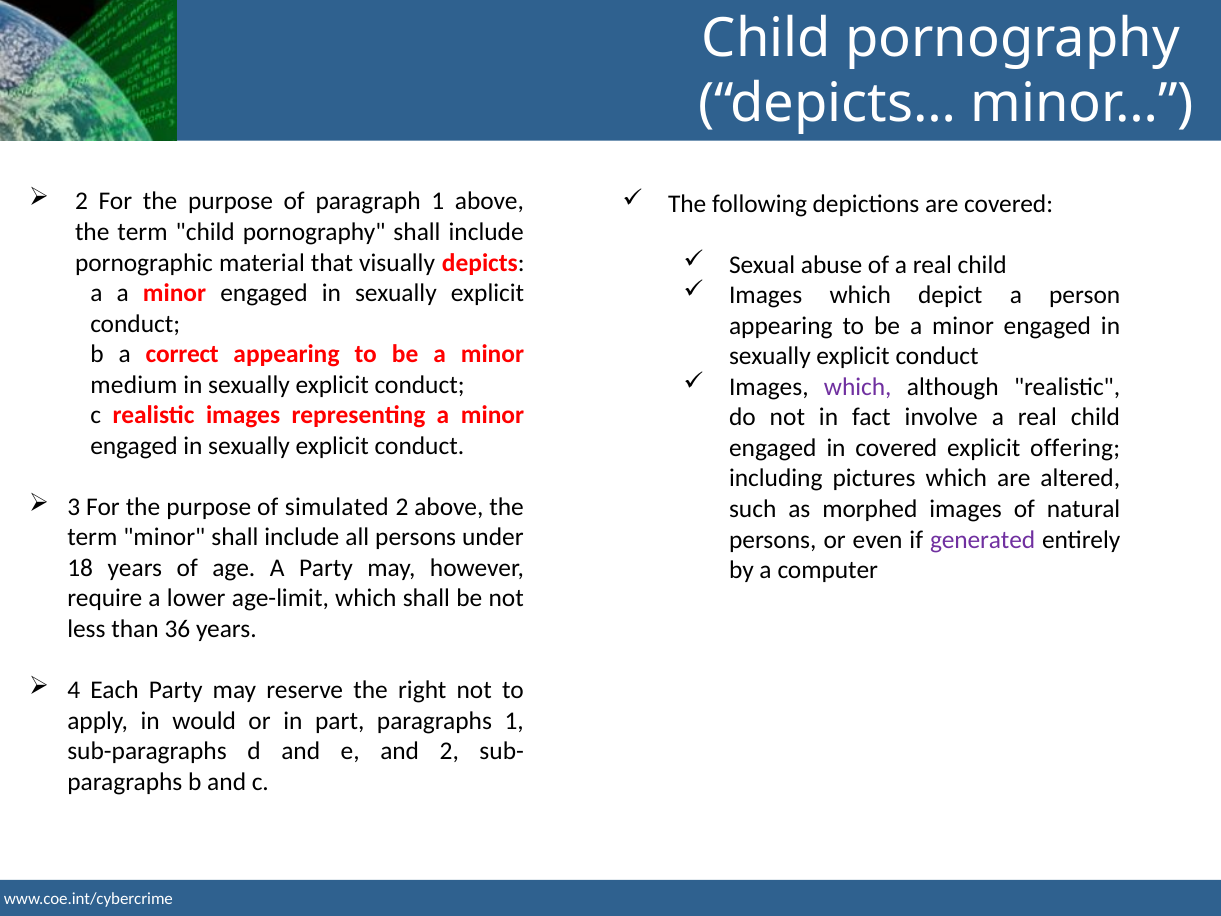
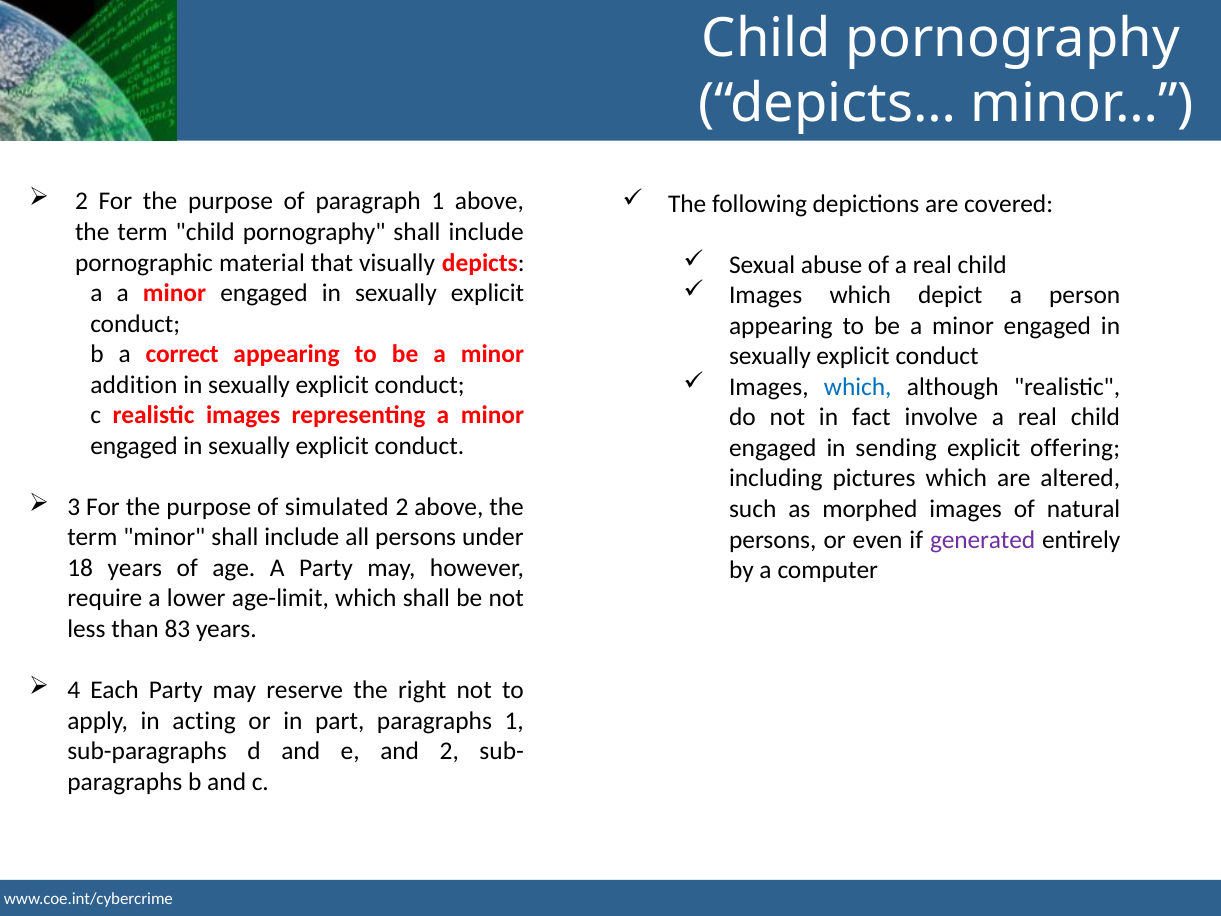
which colour: purple -> blue (858, 387)
medium: medium -> addition (134, 385)
in covered: covered -> sending (896, 448)
36: 36 -> 83 (177, 629)
would: would -> acting (204, 720)
